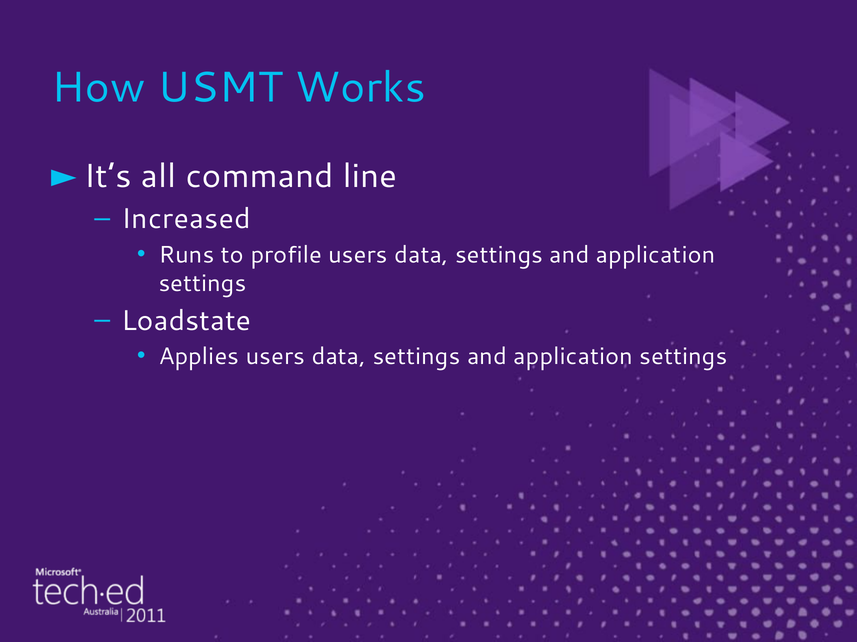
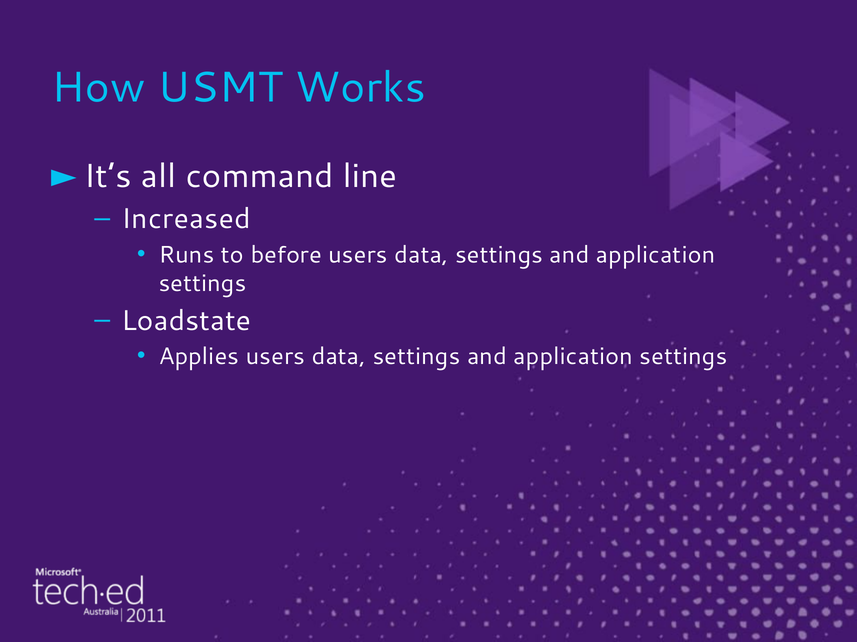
profile: profile -> before (286, 255)
